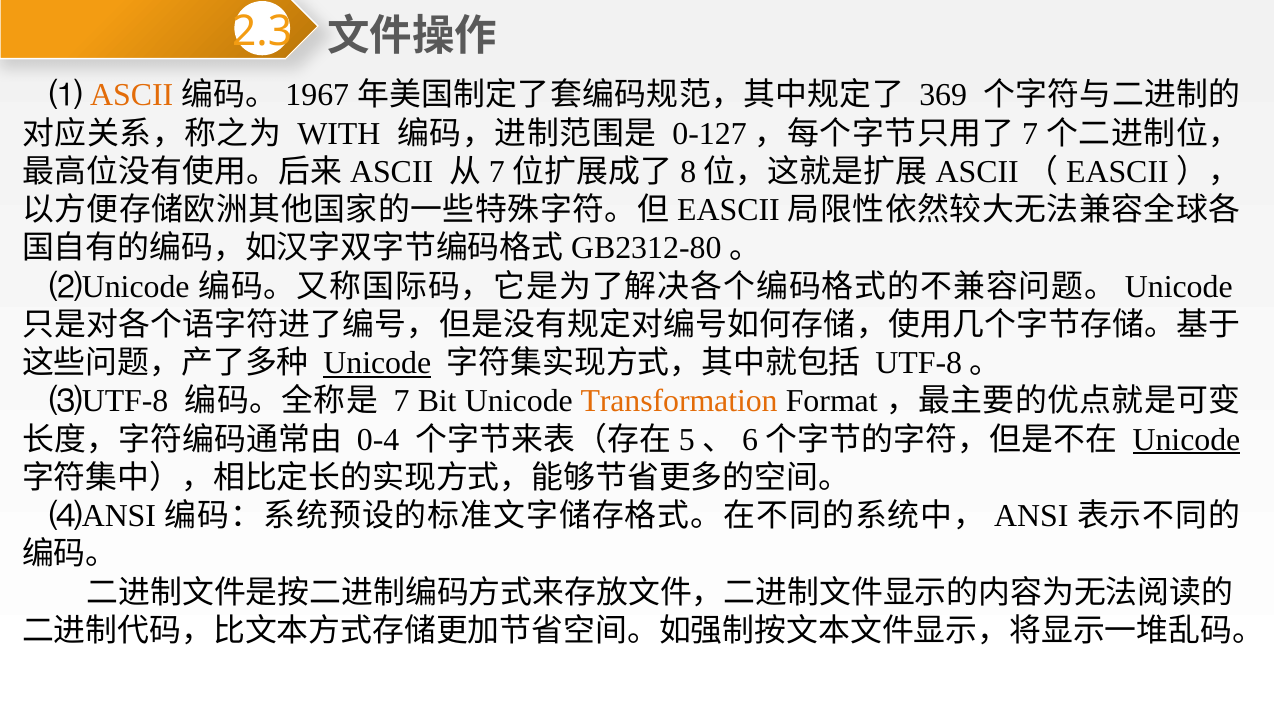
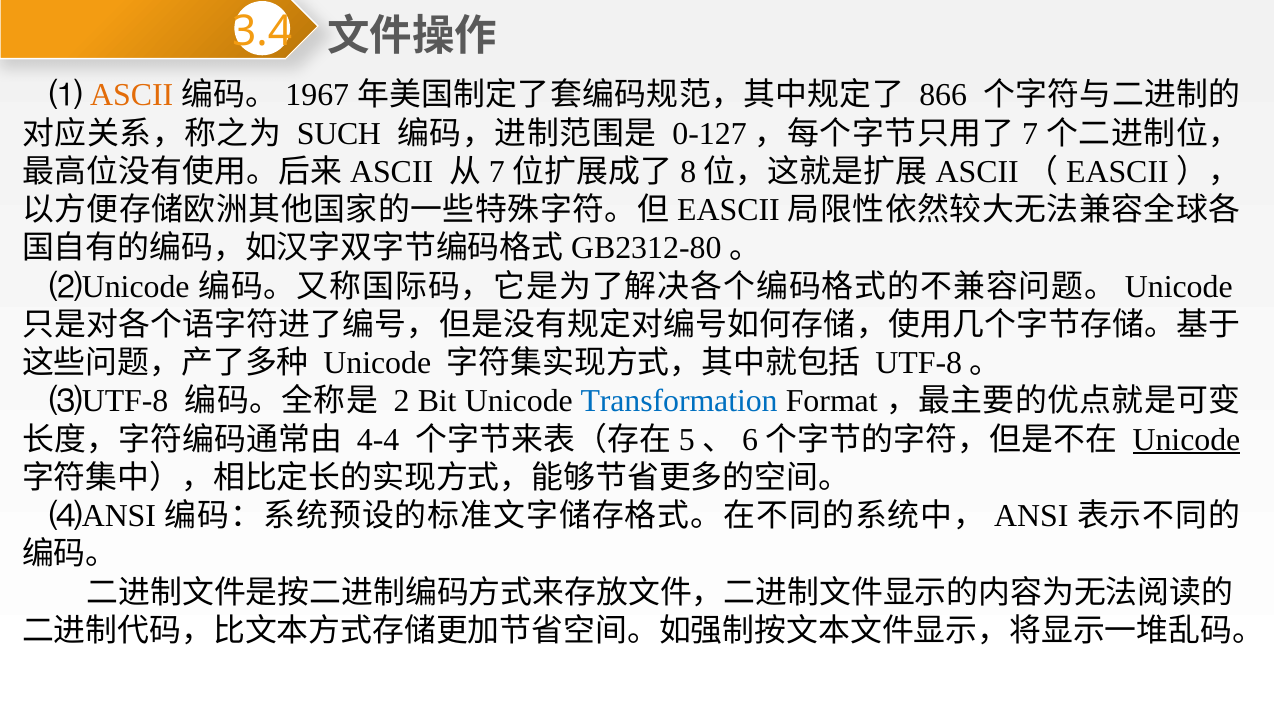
2.3: 2.3 -> 3.4 (262, 31)
369: 369 -> 866 (943, 95)
WITH: WITH -> SUCH (339, 134)
Unicode underline: present -> none (377, 363)
7: 7 -> 2 (401, 401)
Transformation colour: orange -> blue (679, 401)
0-4: 0-4 -> 4-4 (378, 439)
